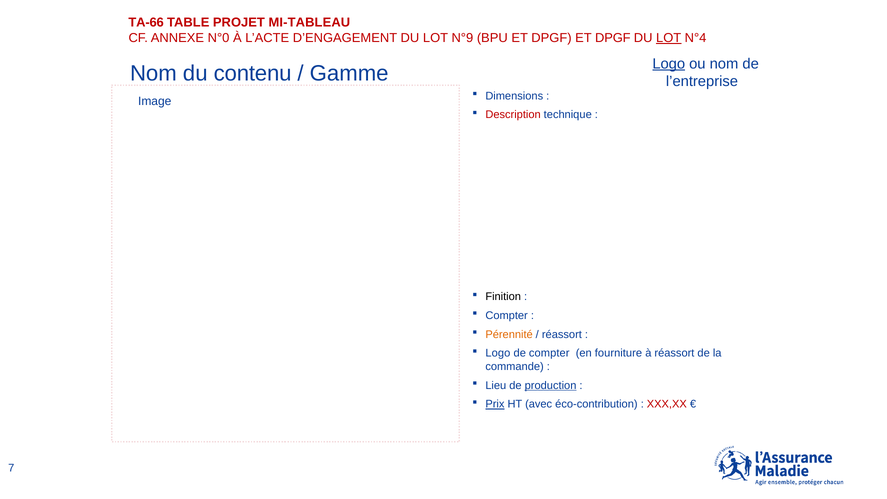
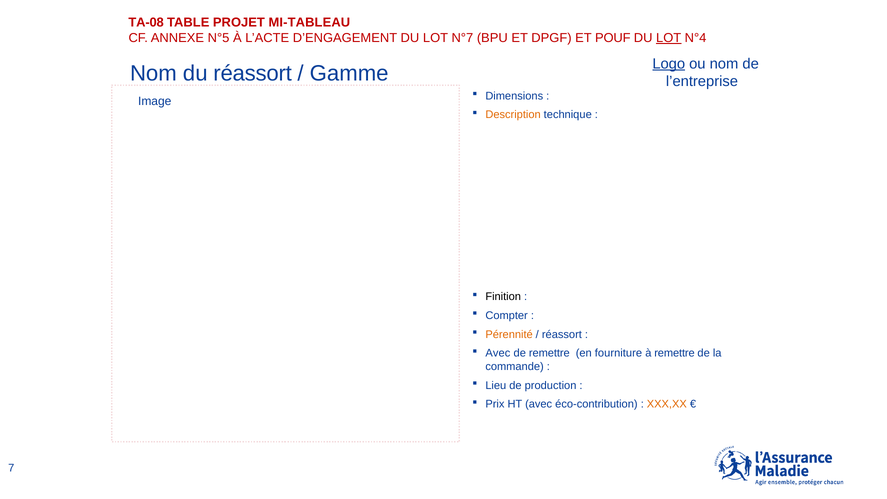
TA-66: TA-66 -> TA-08 (146, 23)
N°0: N°0 -> N°5 (219, 38)
N°9: N°9 -> N°7 (462, 38)
DPGF ET DPGF: DPGF -> POUF (613, 38)
du contenu: contenu -> réassort (253, 73)
Description colour: red -> orange (513, 115)
Logo: Logo -> Avec (498, 353)
de compter: compter -> remettre (549, 353)
à réassort: réassort -> remettre (675, 353)
production underline: present -> none (551, 385)
Prix underline: present -> none (495, 404)
XXX,XX colour: red -> orange (667, 404)
